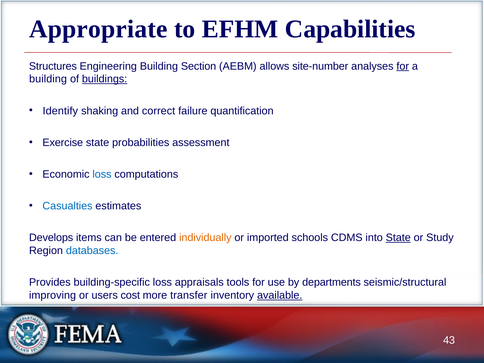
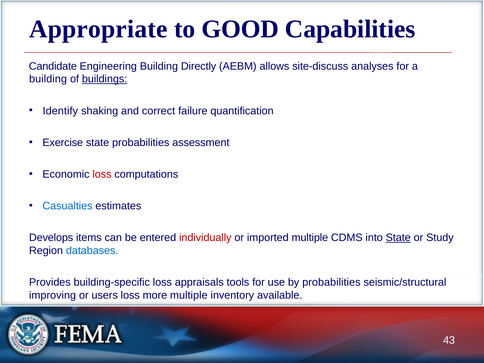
EFHM: EFHM -> GOOD (240, 29)
Structures: Structures -> Candidate (53, 66)
Section: Section -> Directly (199, 66)
site-number: site-number -> site-discuss (320, 66)
for underline: present -> none (403, 66)
loss colour: blue -> red (102, 174)
individually colour: orange -> red (205, 238)
imported schools: schools -> multiple (310, 238)
by departments: departments -> probabilities (331, 282)
users cost: cost -> loss (130, 295)
more transfer: transfer -> multiple (189, 295)
available underline: present -> none (280, 295)
